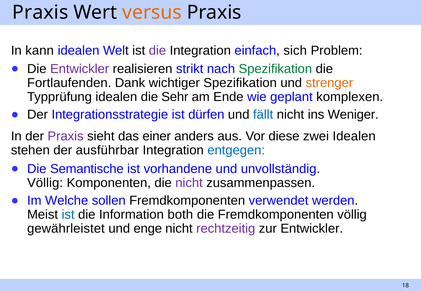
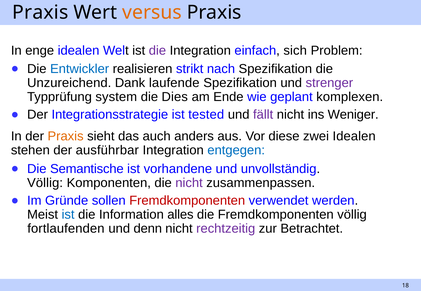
kann: kann -> enge (40, 50)
Entwickler colour: purple -> blue (80, 69)
Spezifikation colour: green -> black (275, 69)
Fortlaufenden: Fortlaufenden -> Unzureichend (69, 83)
wichtiger: wichtiger -> laufende (174, 83)
strenger colour: orange -> purple (329, 83)
Typprüfung idealen: idealen -> system (116, 97)
Sehr: Sehr -> Dies (175, 97)
dürfen: dürfen -> tested (206, 115)
fällt colour: blue -> purple (263, 115)
Praxis colour: purple -> orange (66, 137)
einer: einer -> auch (157, 137)
Welche: Welche -> Gründe (67, 201)
Fremdkomponenten colour: black -> red (187, 201)
both: both -> alles (180, 215)
gewährleistet: gewährleistet -> fortlaufenden (66, 229)
enge: enge -> denn (148, 229)
zur Entwickler: Entwickler -> Betrachtet (312, 229)
